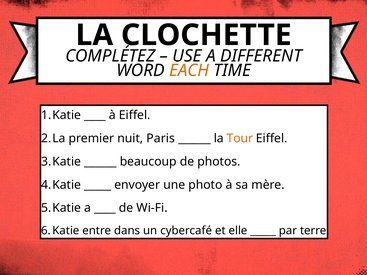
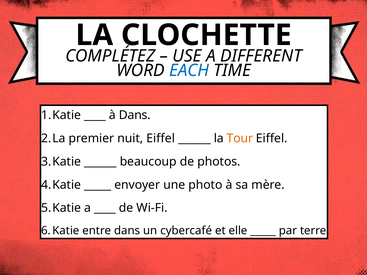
EACH colour: orange -> blue (189, 70)
à Eiffel: Eiffel -> Dans (135, 115)
nuit Paris: Paris -> Eiffel (161, 138)
